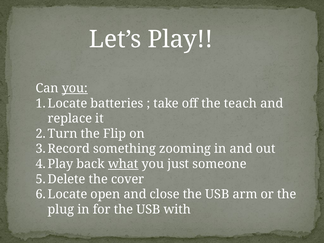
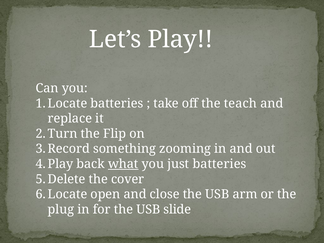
you underline: present -> none (75, 88)
just someone: someone -> batteries (219, 164)
with: with -> slide (177, 209)
